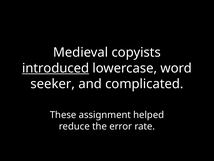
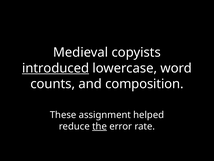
seeker: seeker -> counts (53, 84)
complicated: complicated -> composition (144, 84)
the underline: none -> present (100, 126)
